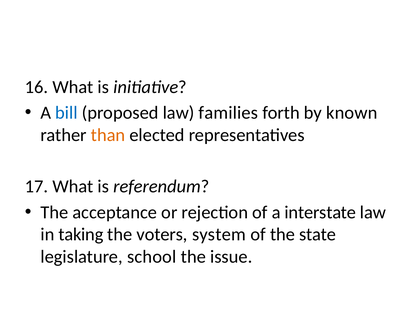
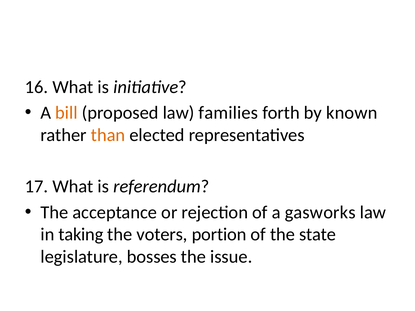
bill colour: blue -> orange (66, 113)
interstate: interstate -> gasworks (320, 213)
system: system -> portion (219, 235)
school: school -> bosses (152, 257)
